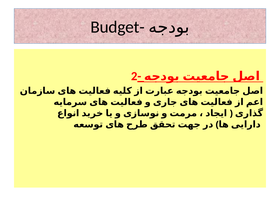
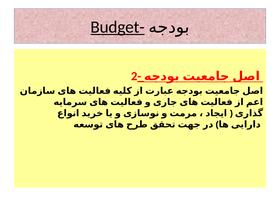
Budget- underline: none -> present (118, 27)
